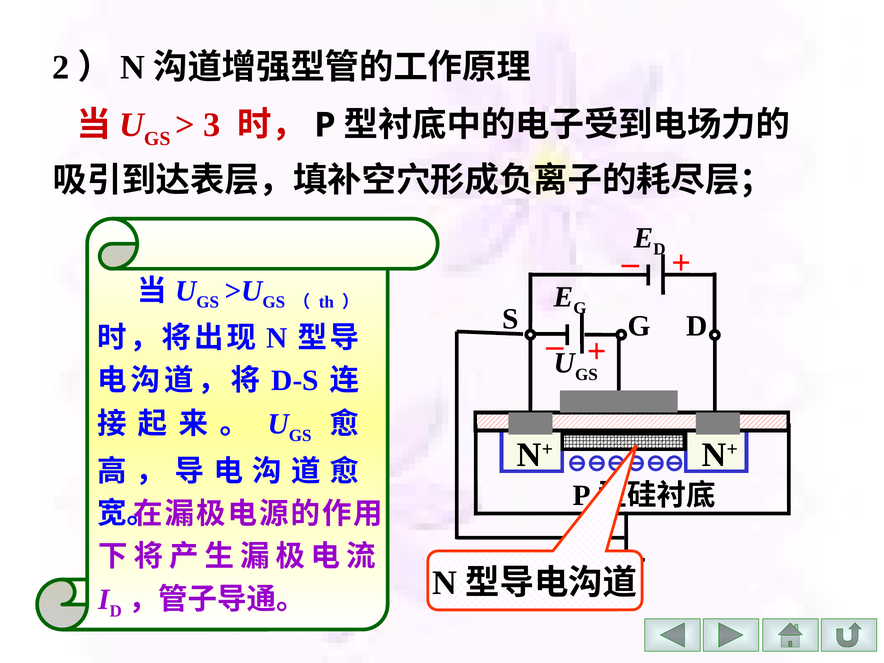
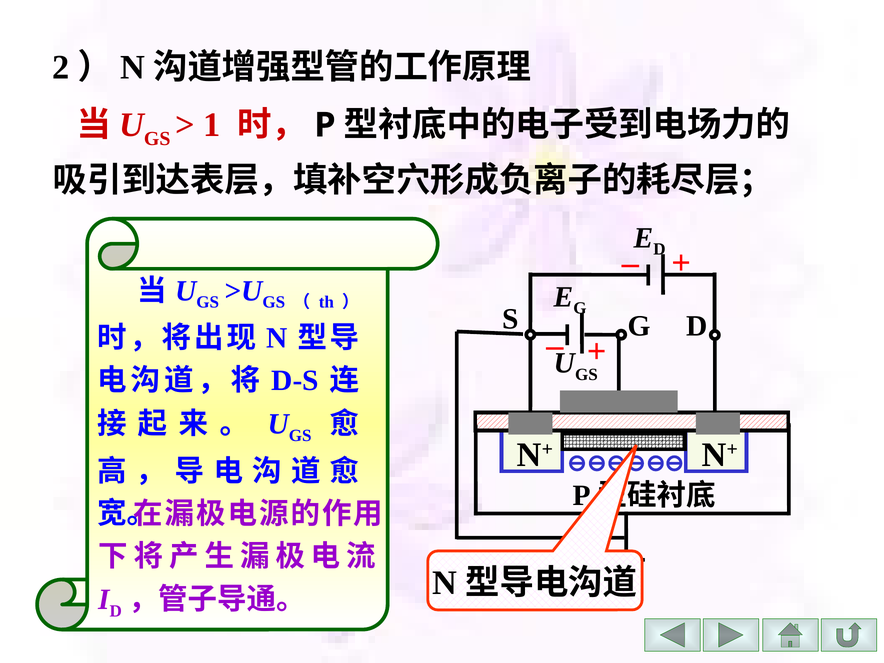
3: 3 -> 1 (212, 125)
